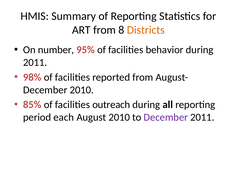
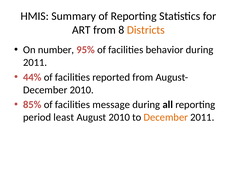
98%: 98% -> 44% (32, 77)
outreach: outreach -> message (111, 105)
each: each -> least (64, 117)
December colour: purple -> orange (166, 117)
